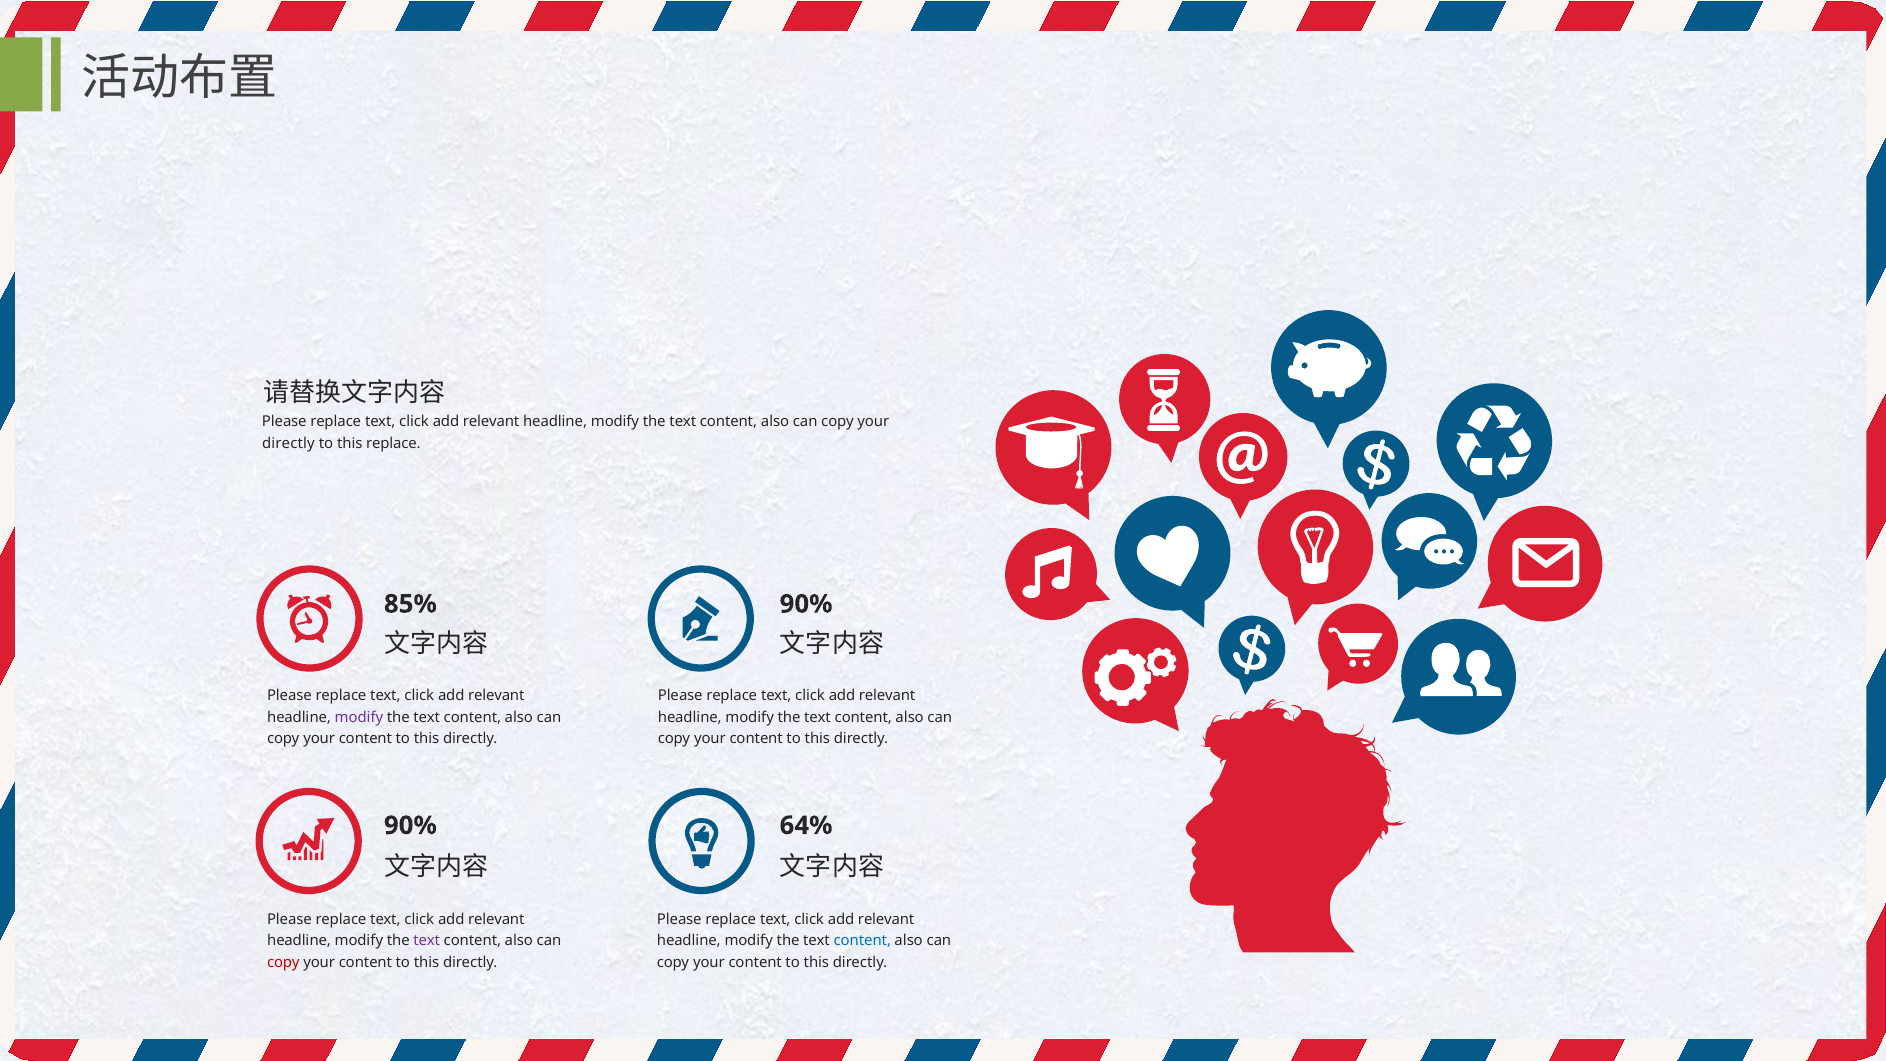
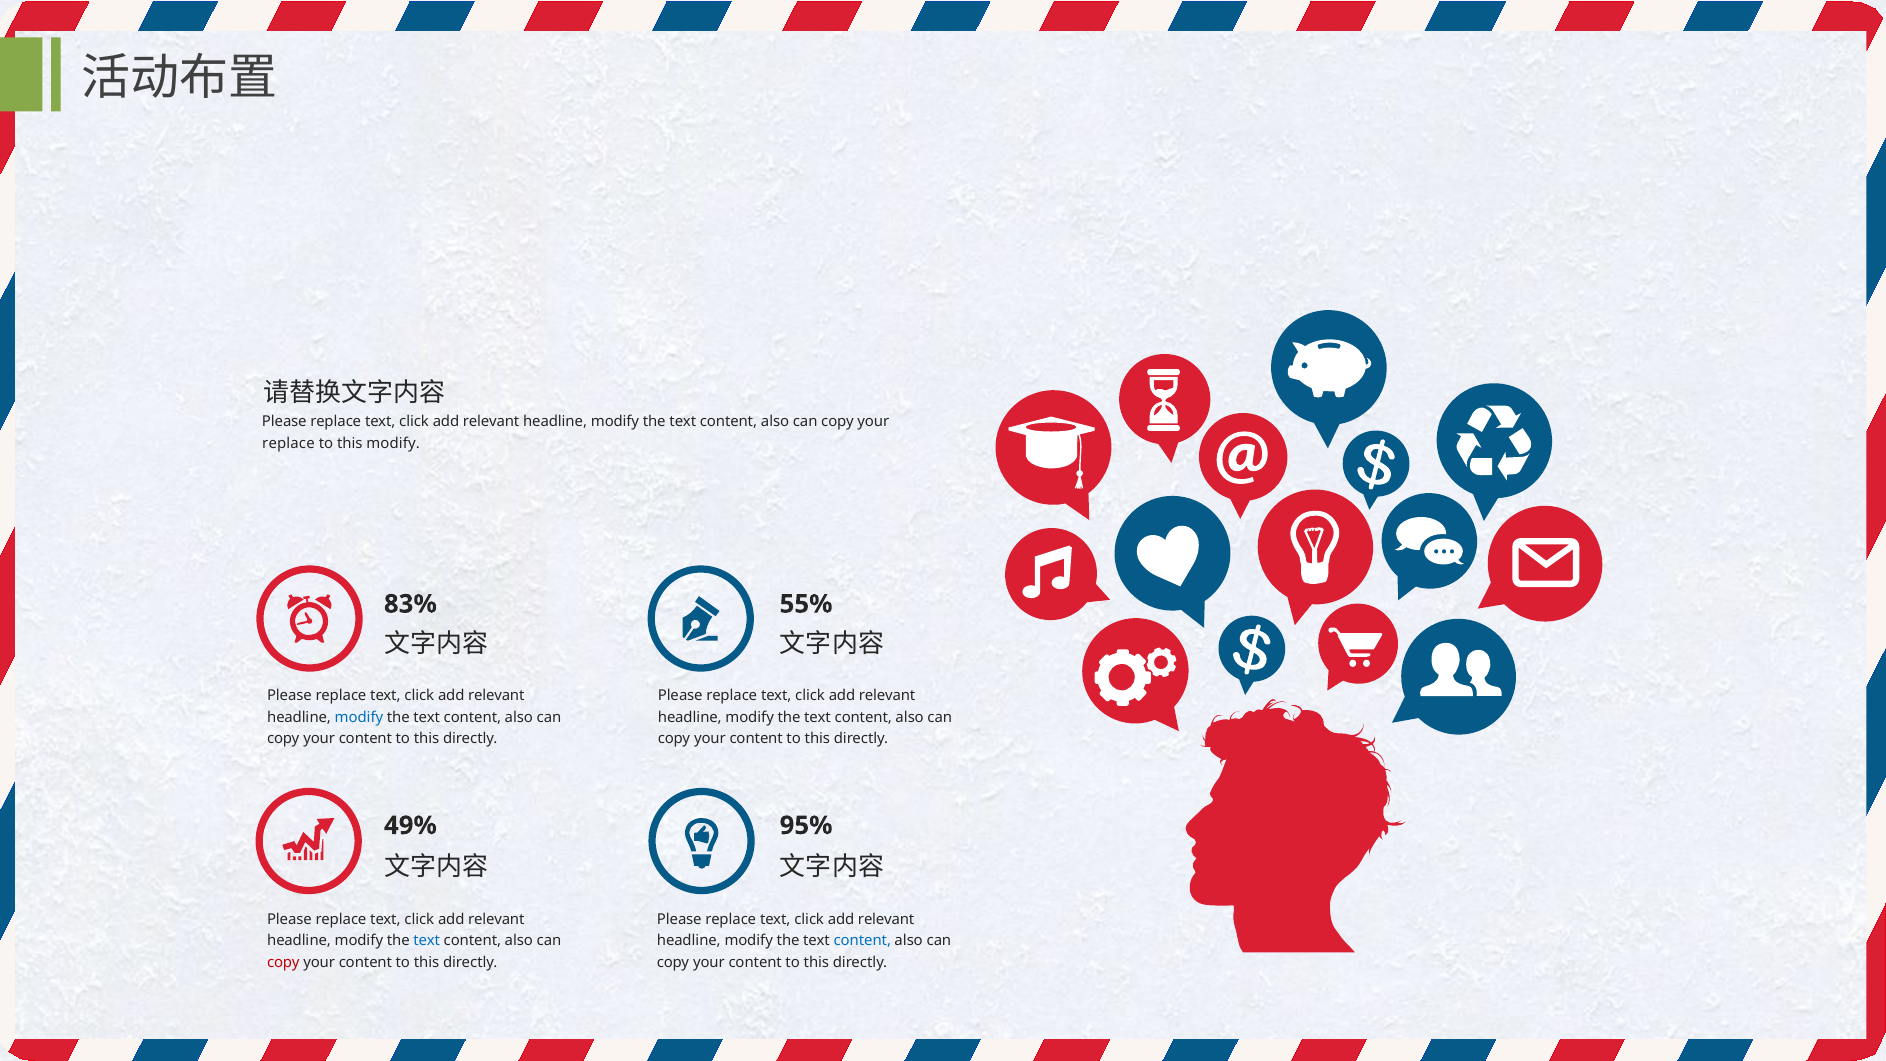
directly: directly -> replace (288, 443)
this replace: replace -> modify (393, 443)
85%: 85% -> 83% (410, 604)
90%: 90% -> 55% (806, 604)
modify colour: purple -> blue (359, 717)
90%: 90% -> 49% (410, 825)
64%: 64% -> 95% (806, 825)
text colour: purple -> blue (427, 941)
